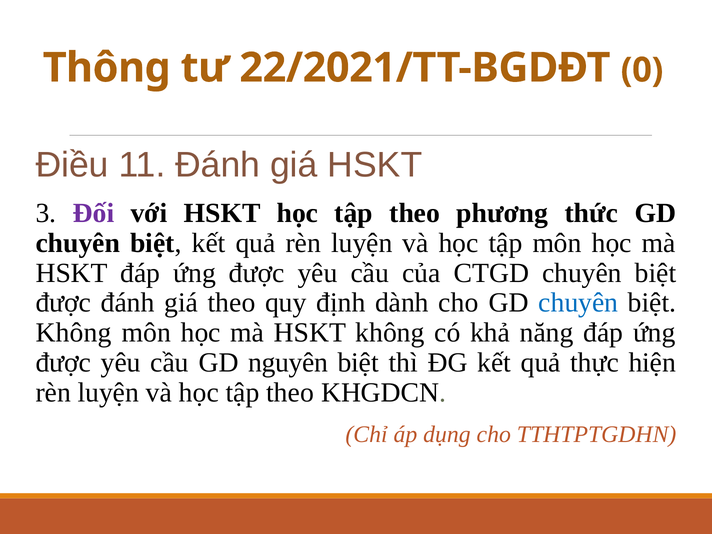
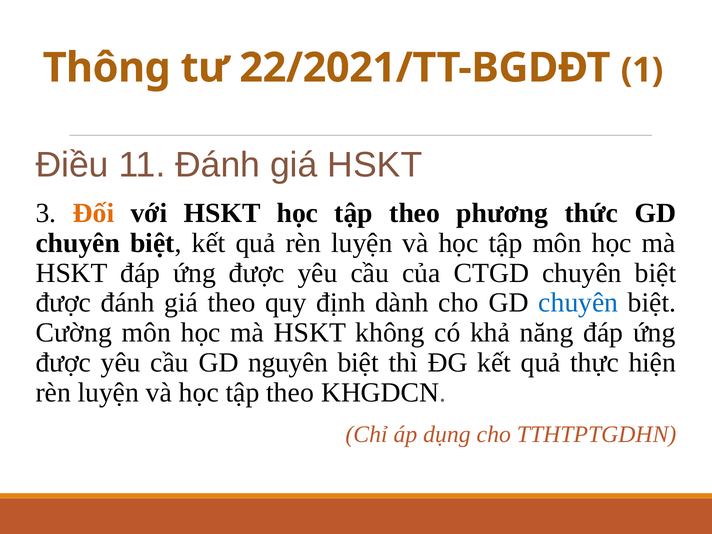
0: 0 -> 1 (642, 70)
Đối colour: purple -> orange (94, 213)
Không: Không -> Cường (74, 333)
